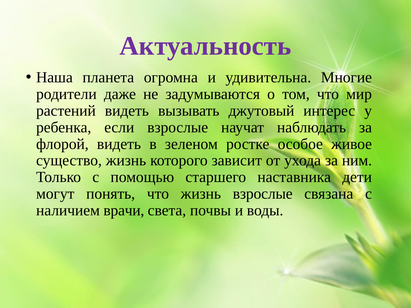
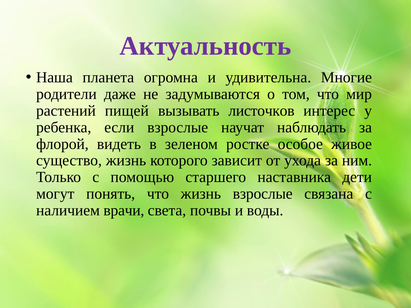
растений видеть: видеть -> пищей (127, 111)
джутовый: джутовый -> листочков (261, 111)
